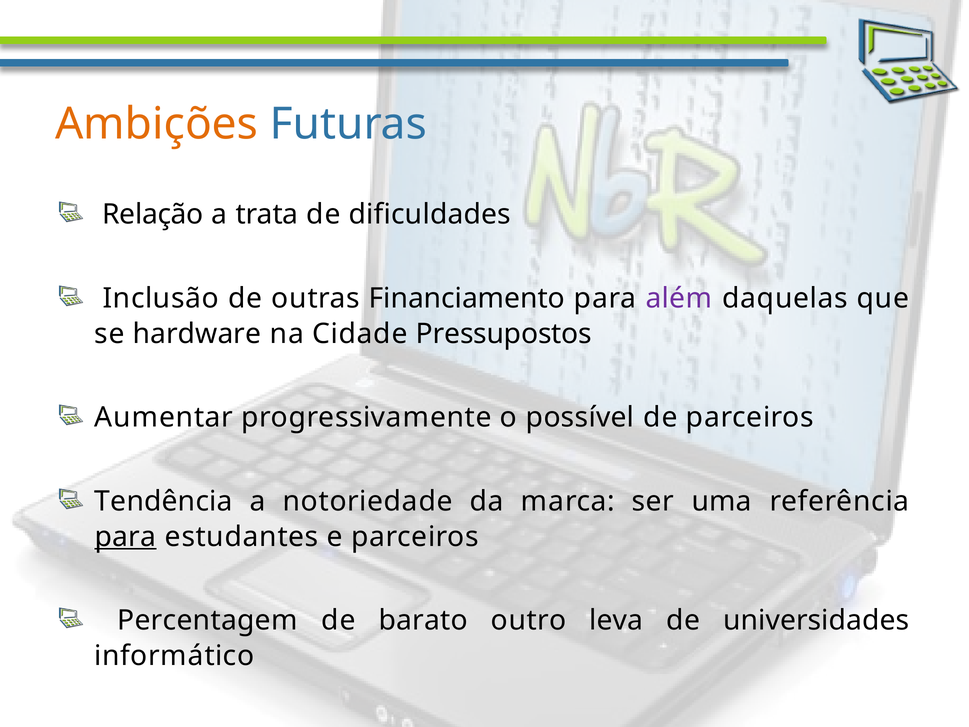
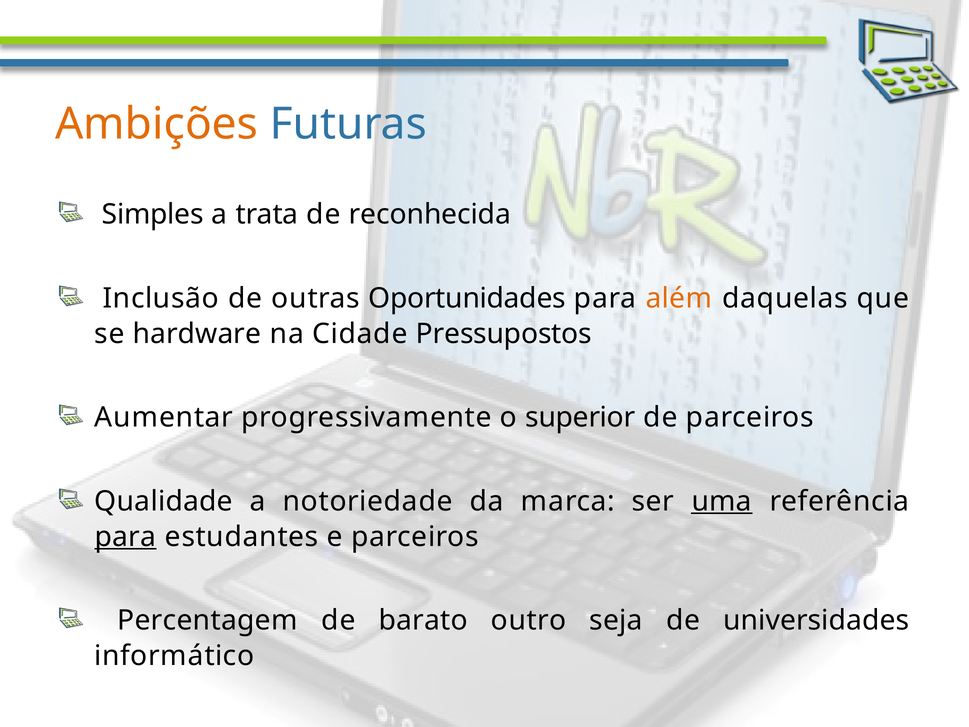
Relação: Relação -> Simples (153, 214)
dificuldades: dificuldades -> reconhecida (430, 214)
Financiamento: Financiamento -> Oportunidades (467, 298)
além colour: purple -> orange (679, 298)
possível: possível -> superior (580, 417)
Tendência: Tendência -> Qualidade (164, 501)
uma underline: none -> present (722, 501)
leva: leva -> seja (616, 620)
